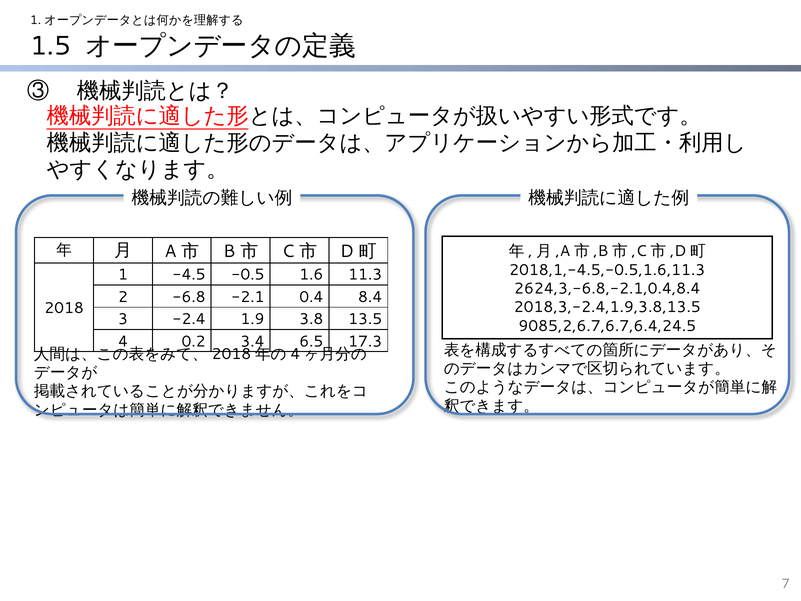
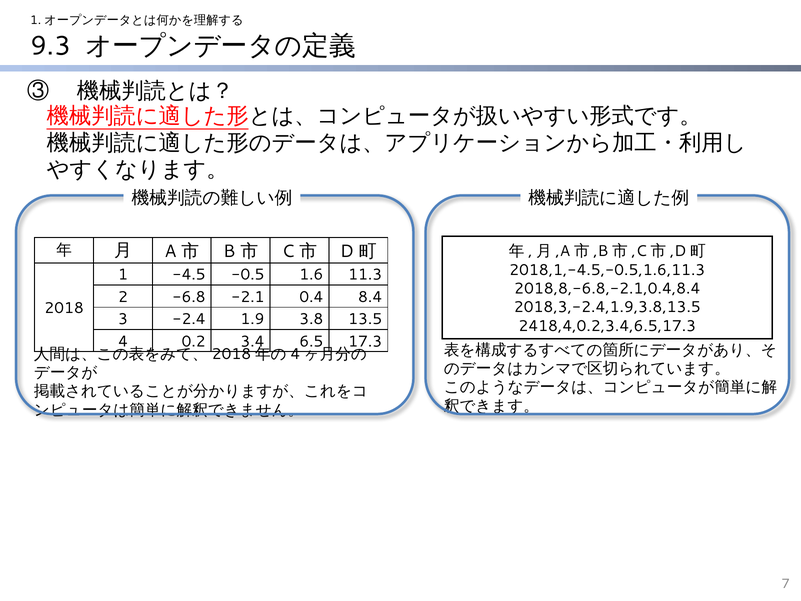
1.5: 1.5 -> 9.3 (51, 46)
2624,3,-6.8,-2.1,0.4,8.4: 2624,3,-6.8,-2.1,0.4,8.4 -> 2018,8,-6.8,-2.1,0.4,8.4 (607, 289)
9085,2,6.7,6.7,6.4,24.5: 9085,2,6.7,6.7,6.4,24.5 -> 2418,4,0.2,3.4,6.5,17.3 (607, 326)
